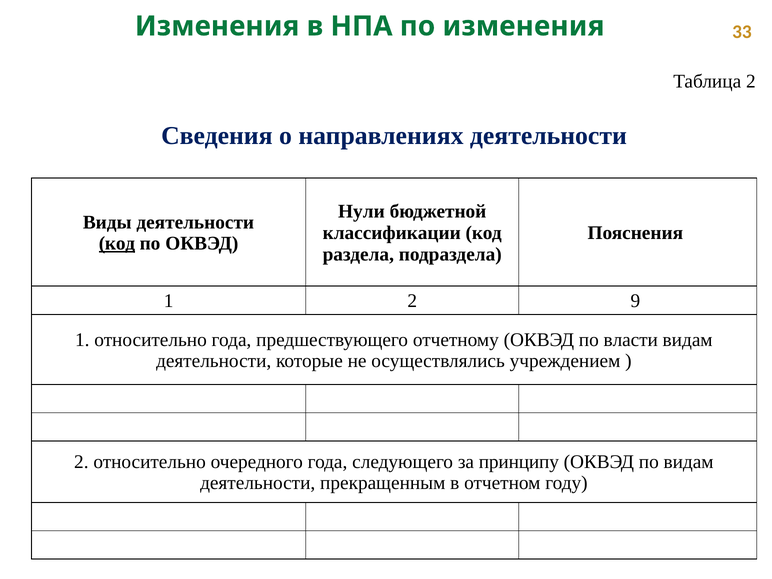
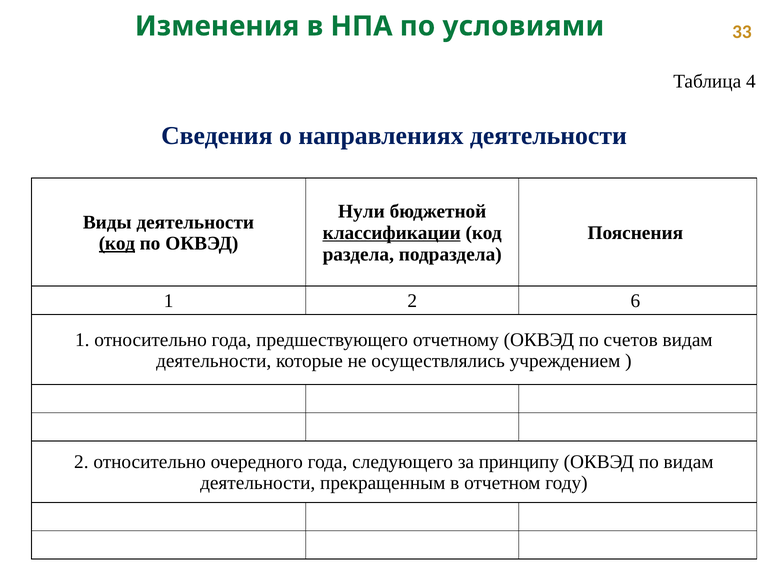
по изменения: изменения -> условиями (523, 26)
Таблица 2: 2 -> 4 (751, 81)
классификации underline: none -> present (392, 233)
9: 9 -> 6 (635, 301)
власти: власти -> счетов (631, 340)
